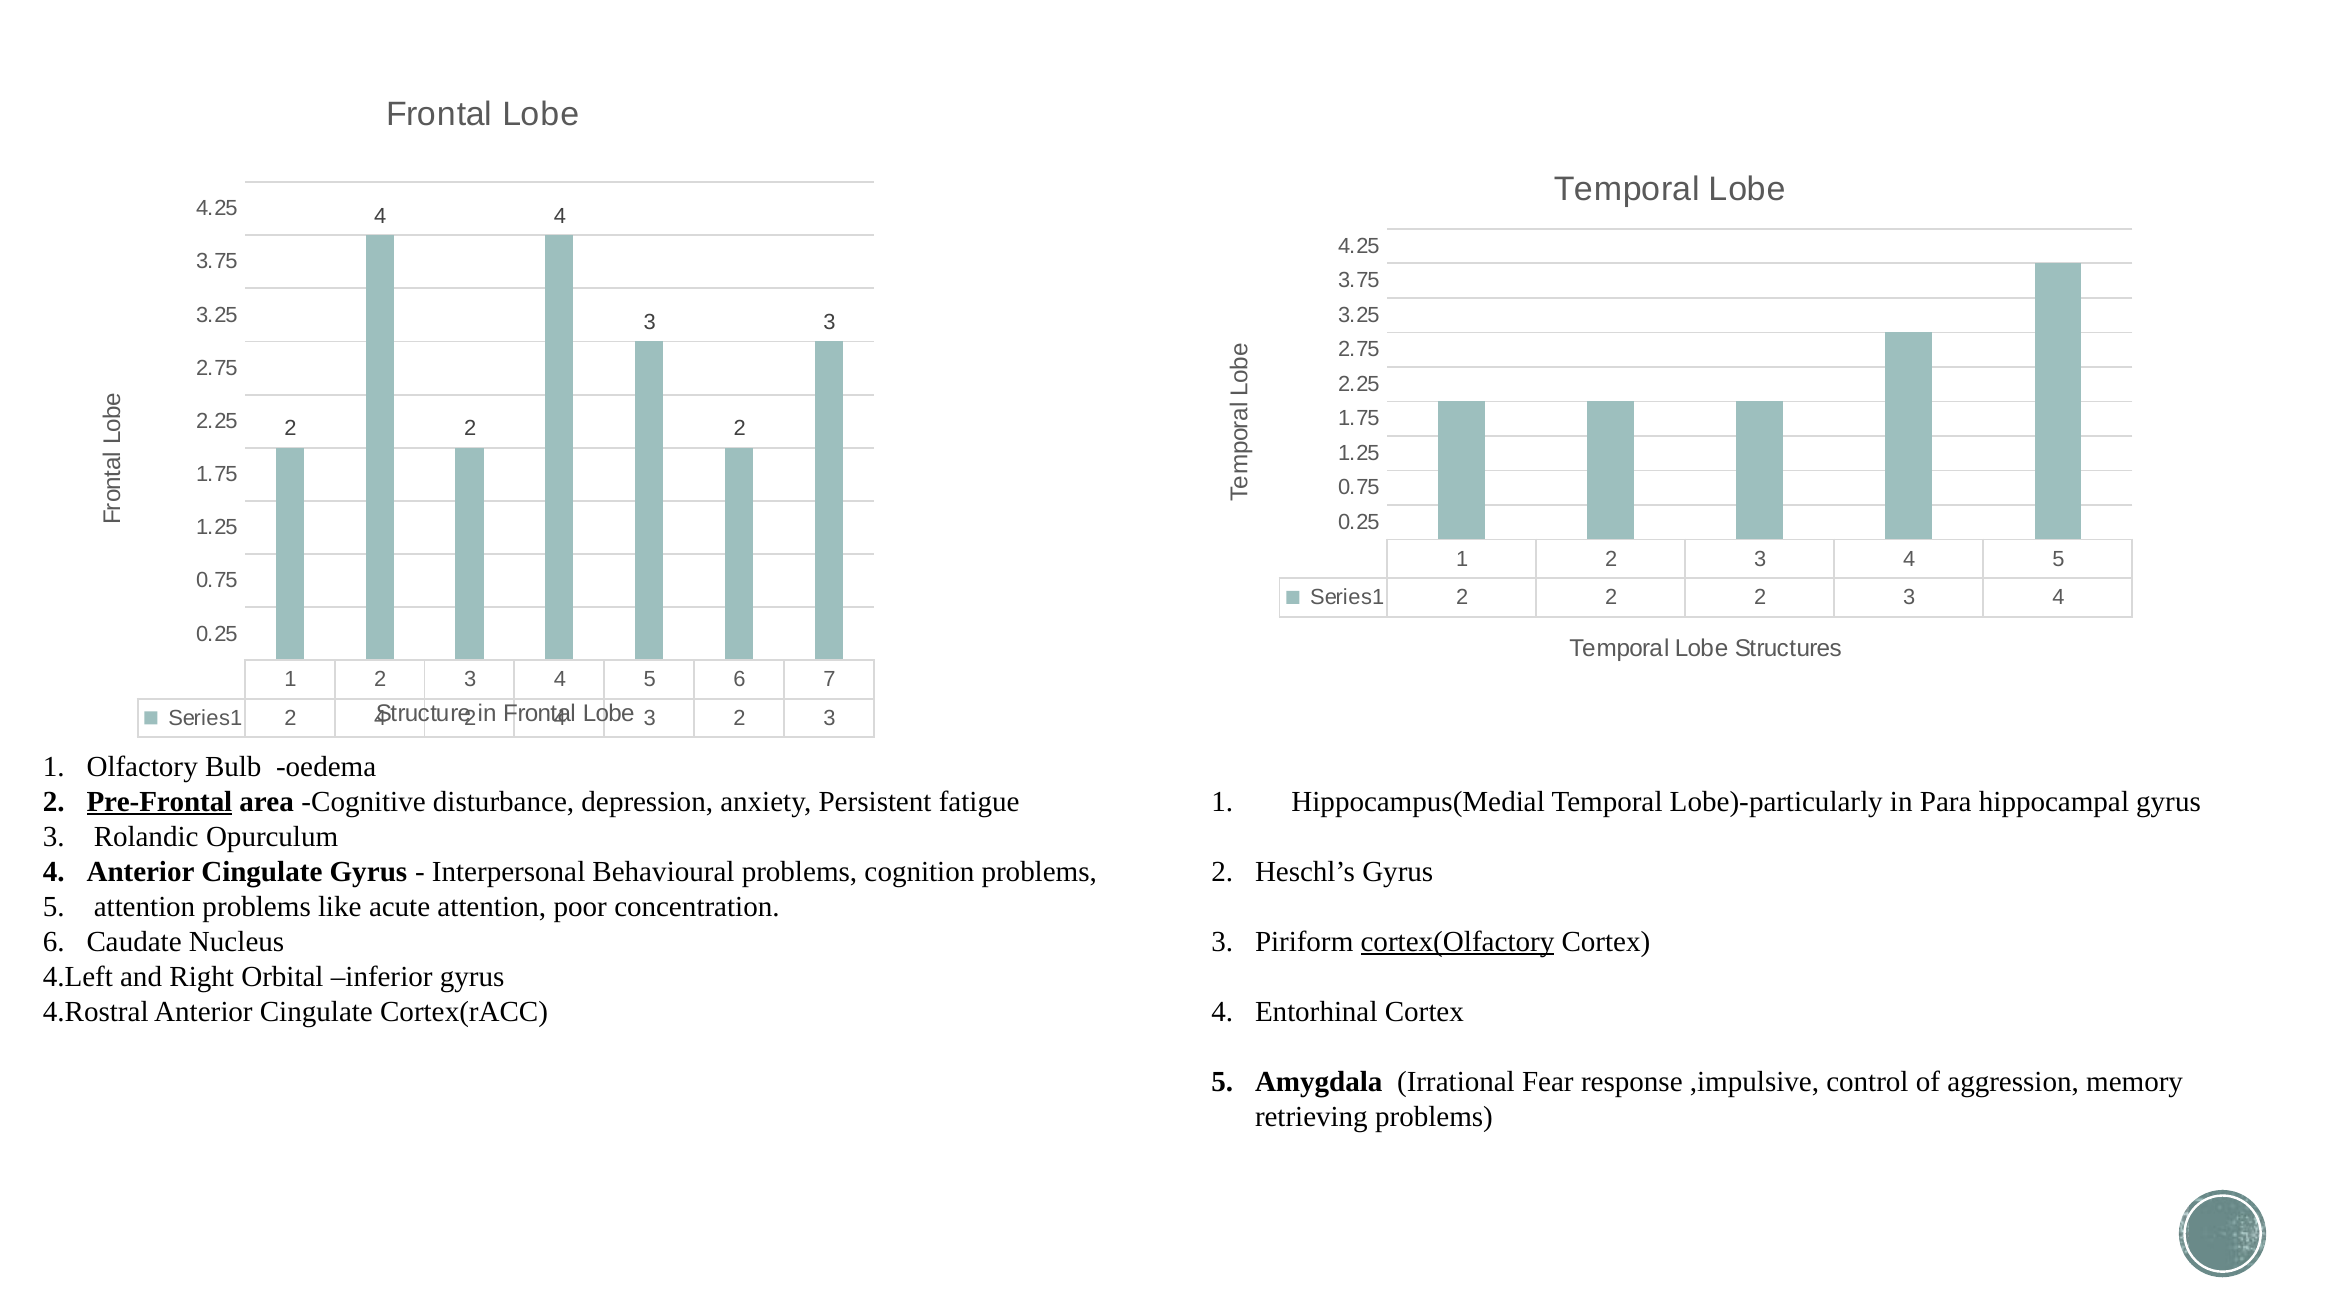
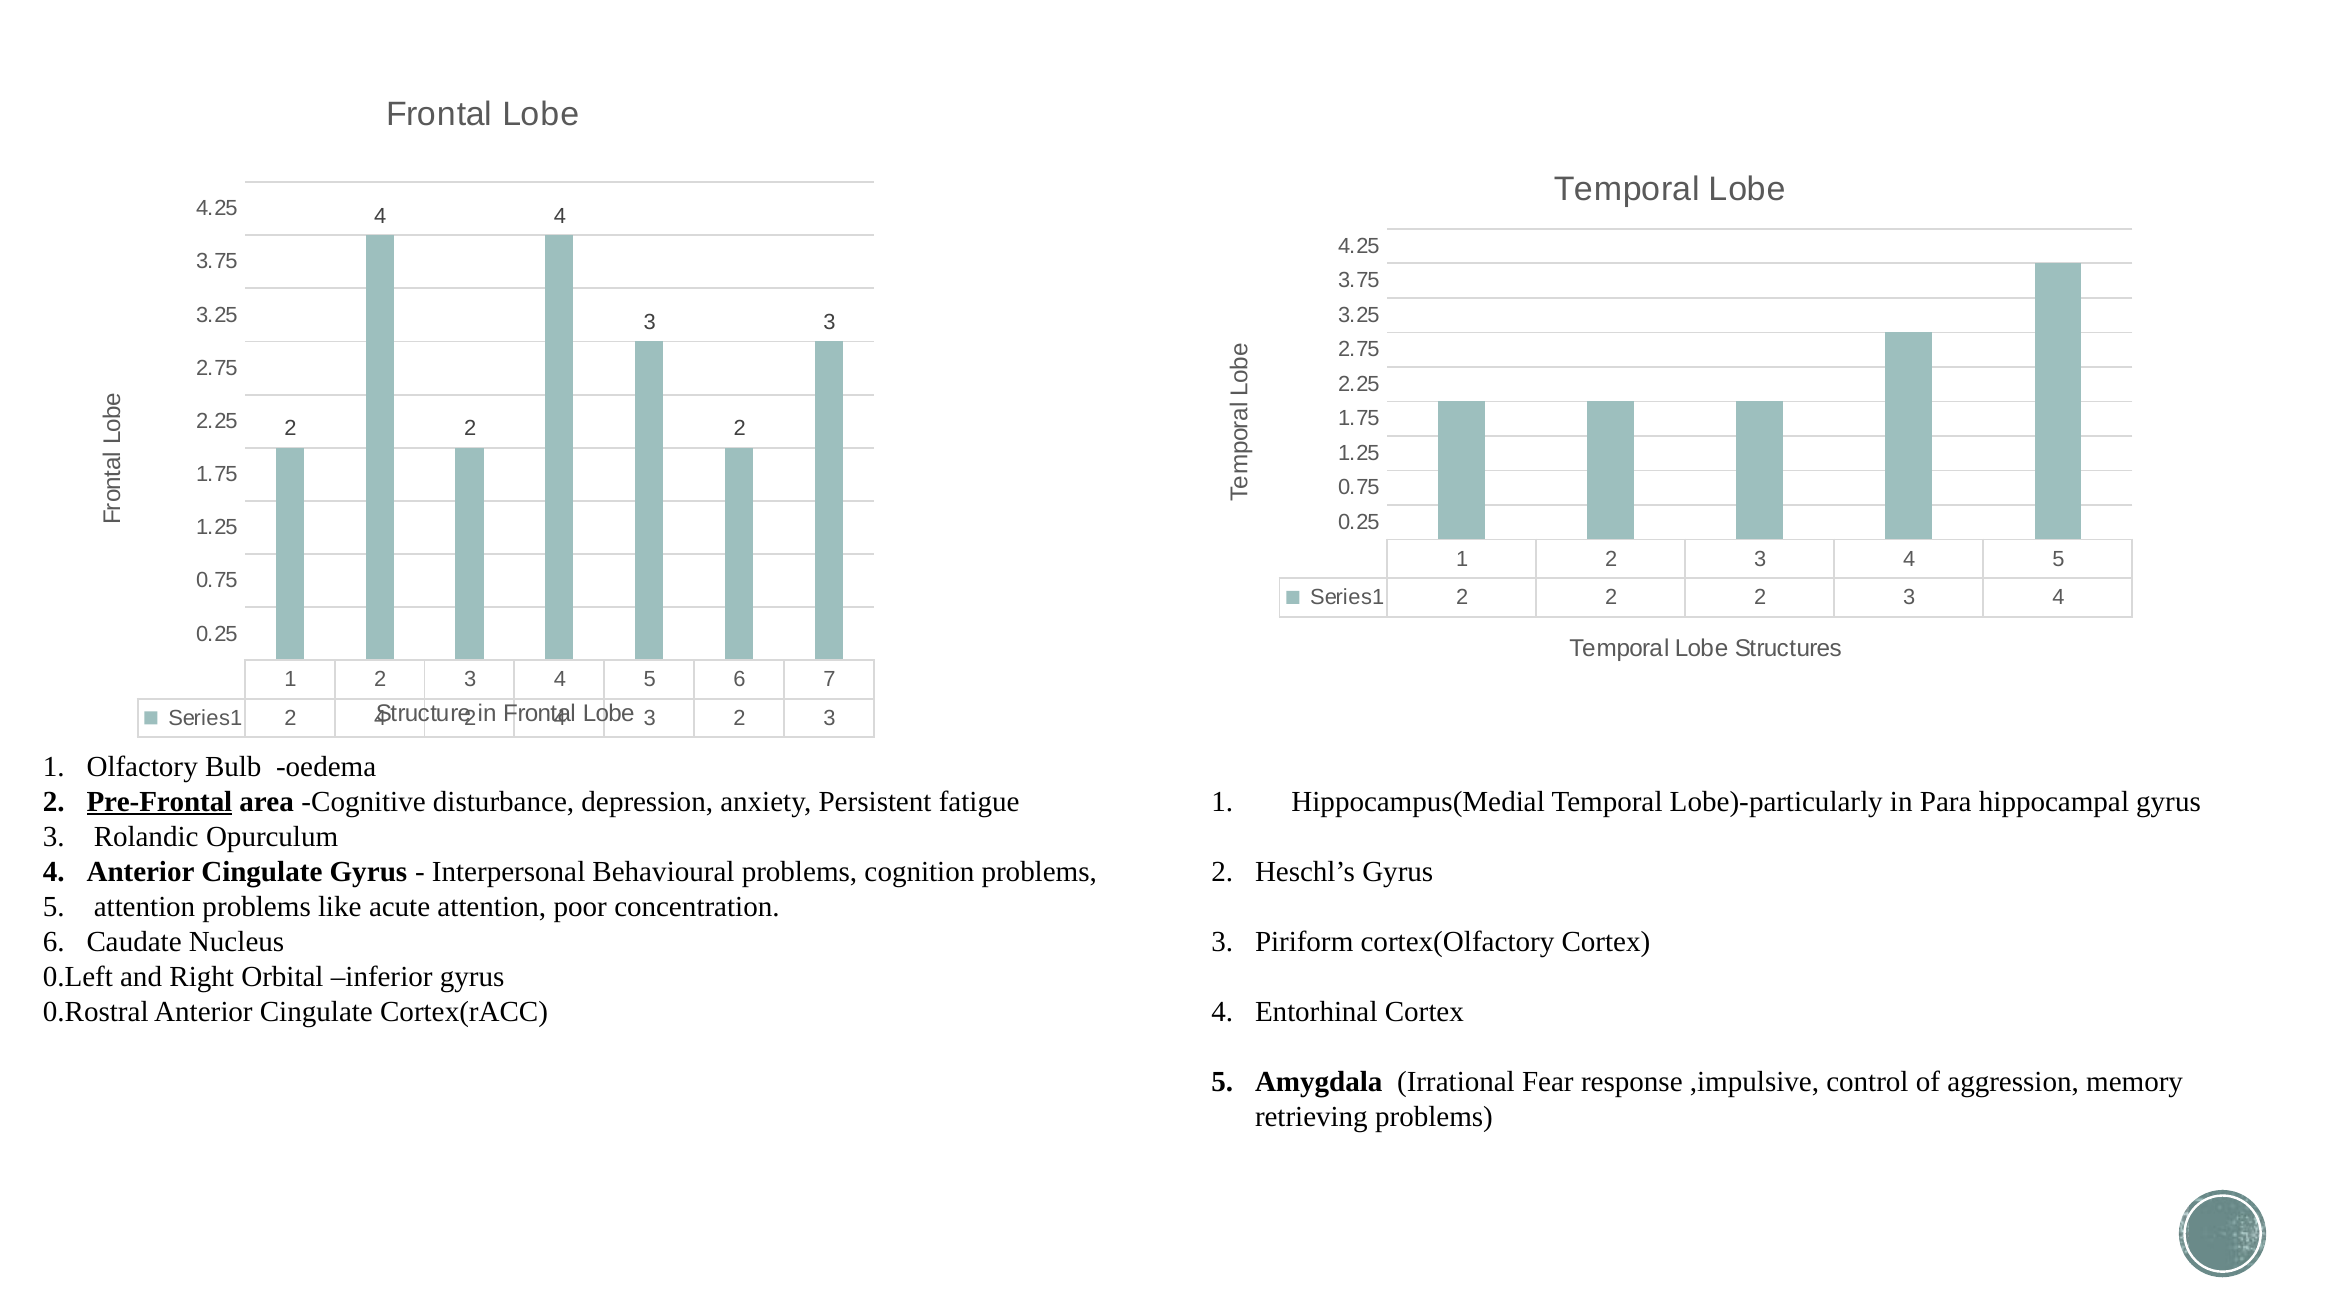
cortex(Olfactory underline: present -> none (1457, 942)
4.Left: 4.Left -> 0.Left (78, 977)
4.Rostral: 4.Rostral -> 0.Rostral (96, 1012)
